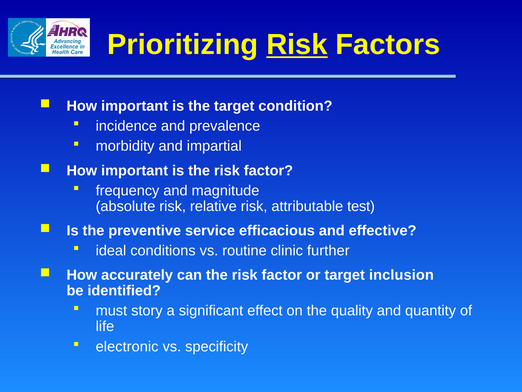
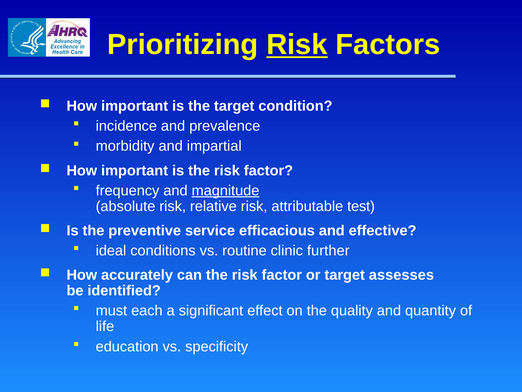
magnitude underline: none -> present (226, 190)
inclusion: inclusion -> assesses (401, 275)
story: story -> each (147, 310)
electronic: electronic -> education (127, 346)
